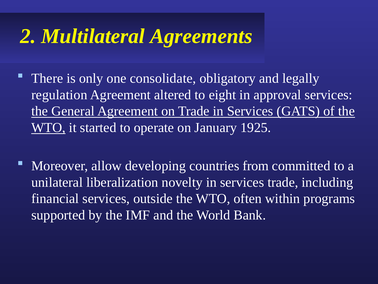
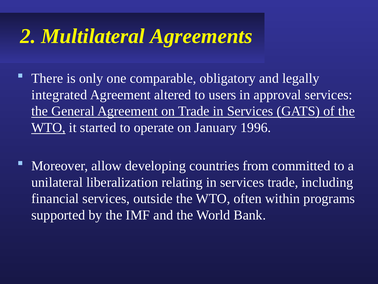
consolidate: consolidate -> comparable (163, 78)
regulation: regulation -> integrated (59, 95)
eight: eight -> users (222, 95)
1925: 1925 -> 1996 (256, 127)
novelty: novelty -> relating (182, 182)
